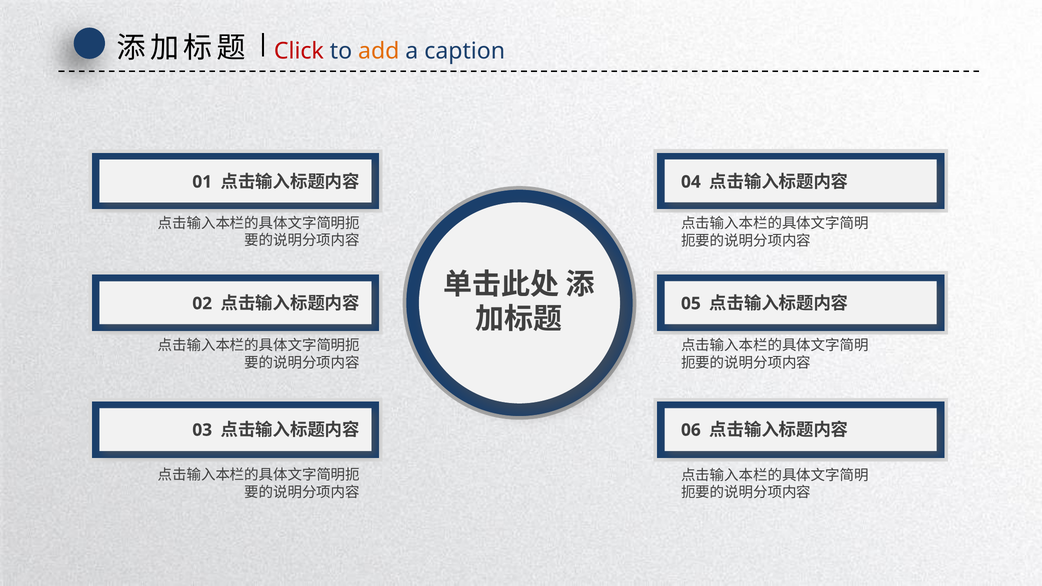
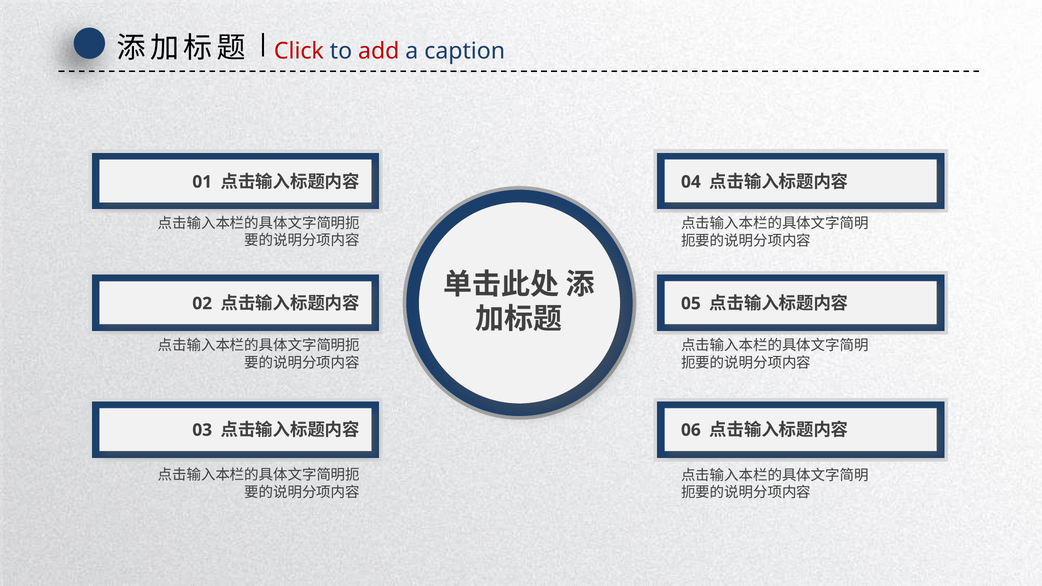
add colour: orange -> red (379, 51)
